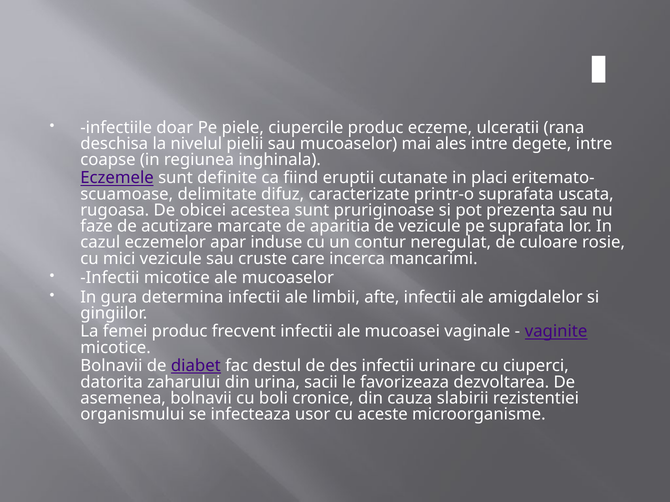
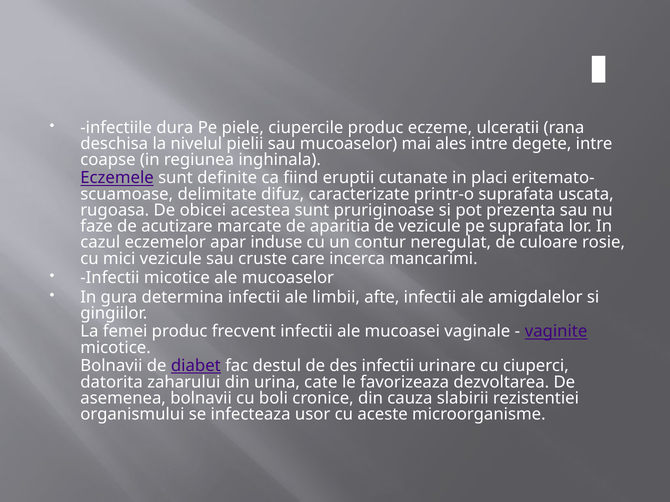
doar: doar -> dura (175, 128)
sacii: sacii -> cate (321, 382)
